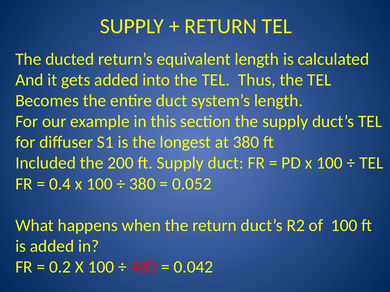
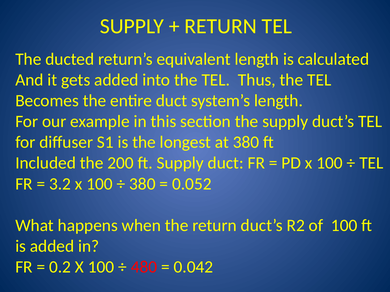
0.4: 0.4 -> 3.2 (60, 184)
